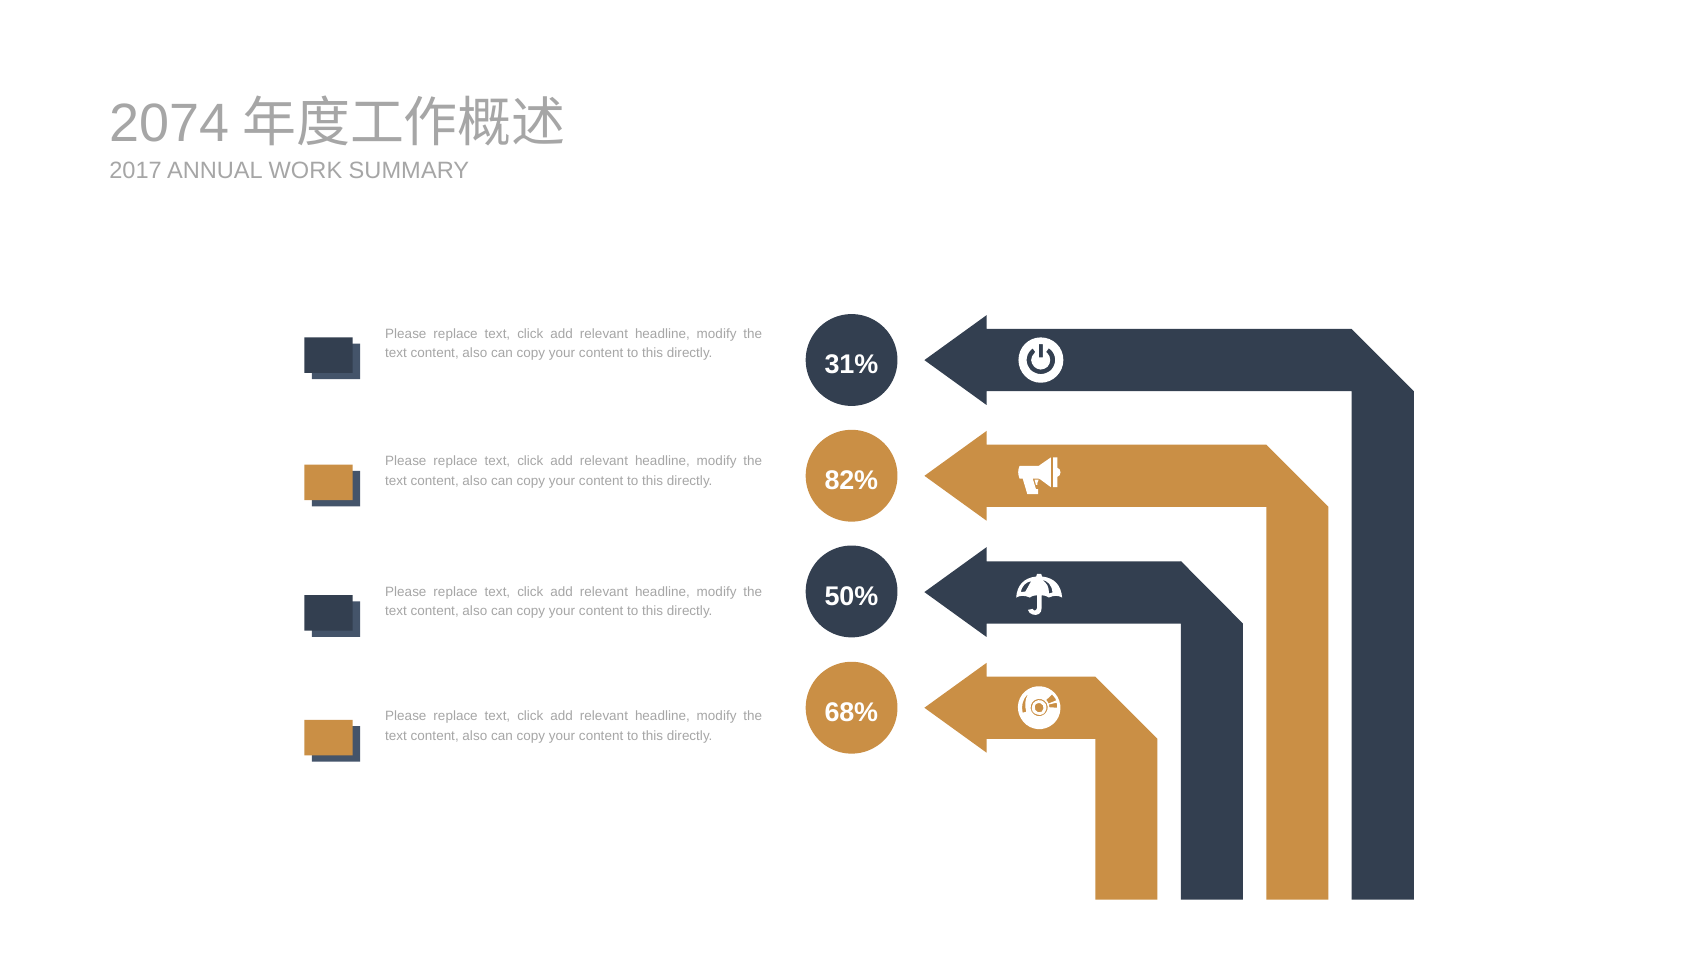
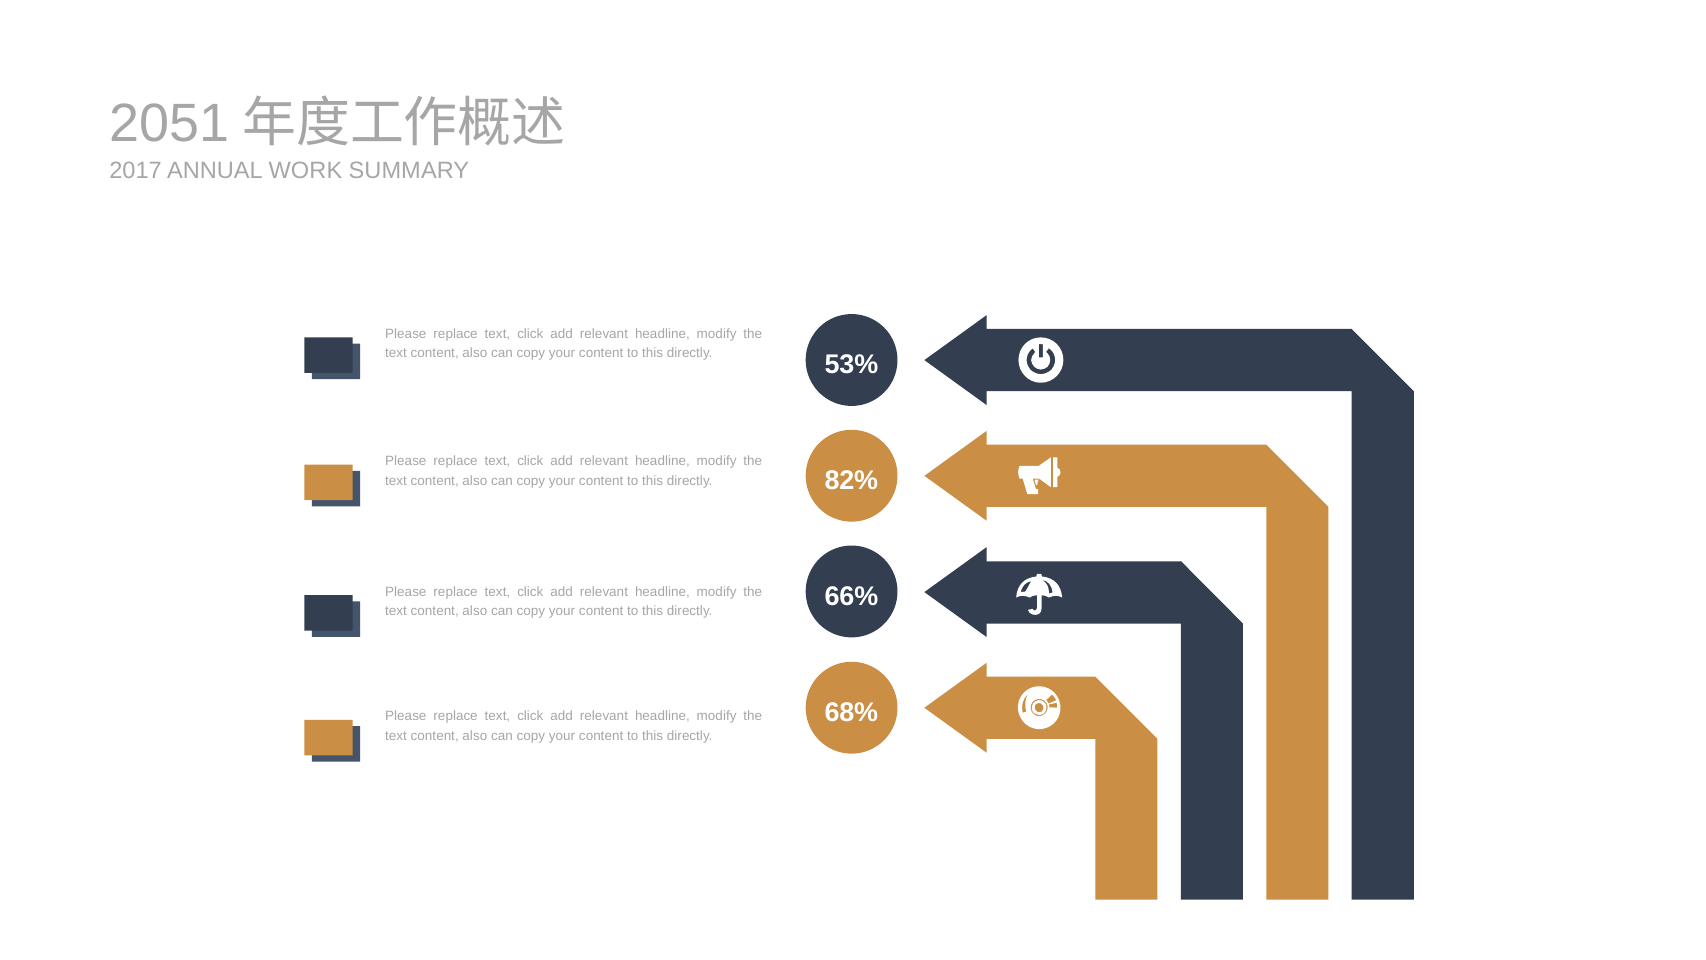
2074: 2074 -> 2051 (169, 124)
31%: 31% -> 53% (851, 365)
50%: 50% -> 66% (851, 596)
